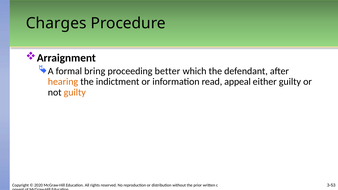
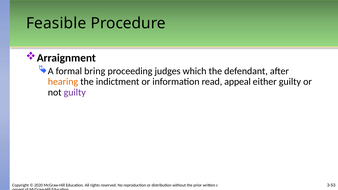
Charges: Charges -> Feasible (56, 23)
better: better -> judges (168, 71)
guilty colour: orange -> purple (75, 92)
